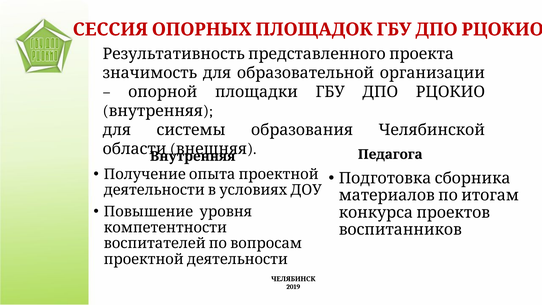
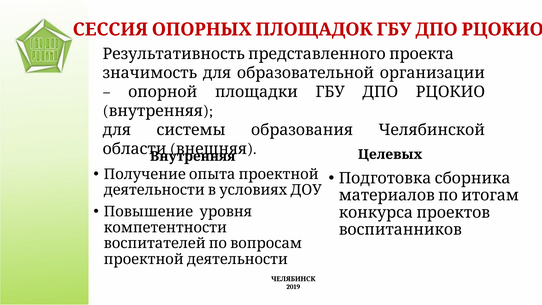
Педагога: Педагога -> Целевых (390, 154)
